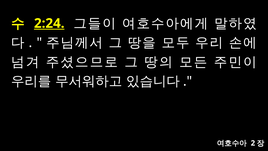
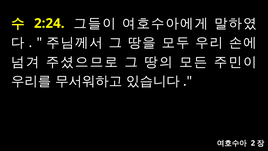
2:24 underline: present -> none (49, 23)
